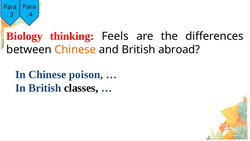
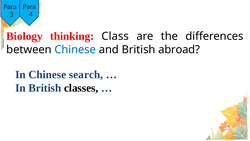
Feels: Feels -> Class (115, 36)
Chinese colour: orange -> blue (75, 49)
poison: poison -> search (86, 74)
